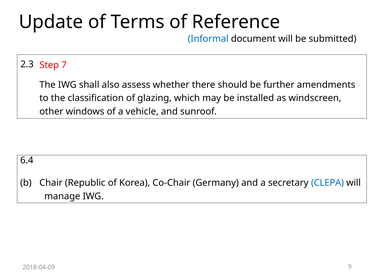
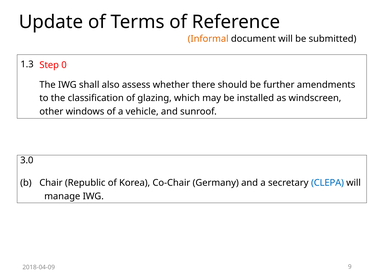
Informal colour: blue -> orange (208, 39)
2.3: 2.3 -> 1.3 (27, 64)
7: 7 -> 0 (64, 65)
6.4: 6.4 -> 3.0 (27, 161)
